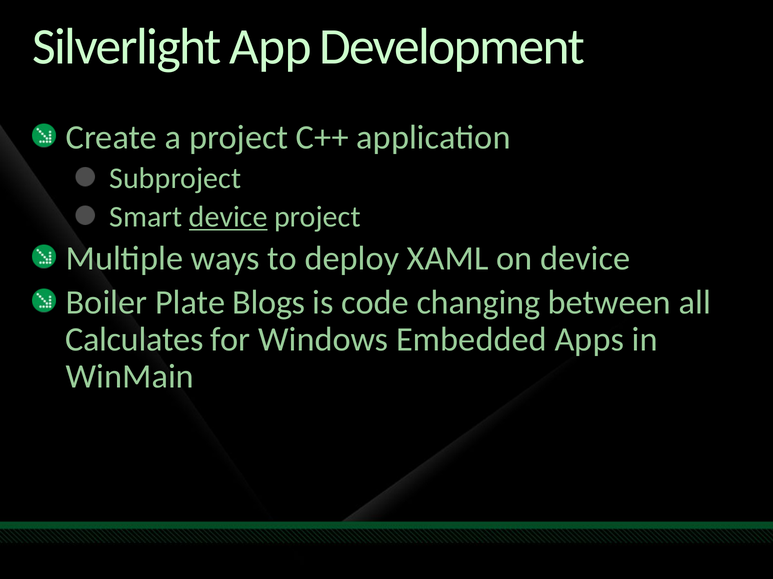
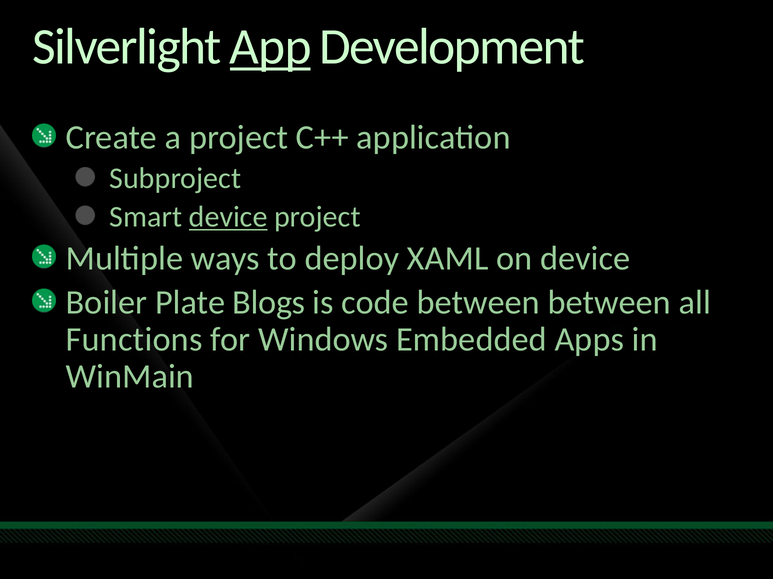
App underline: none -> present (270, 47)
code changing: changing -> between (478, 303)
Calculates: Calculates -> Functions (134, 340)
